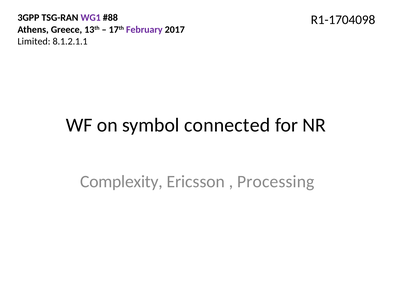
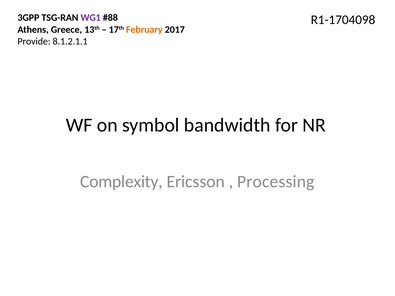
February colour: purple -> orange (144, 30)
Limited: Limited -> Provide (34, 41)
connected: connected -> bandwidth (227, 125)
